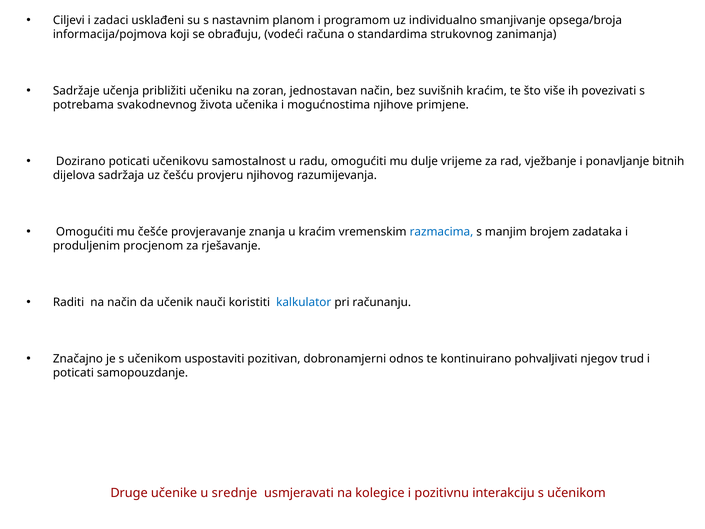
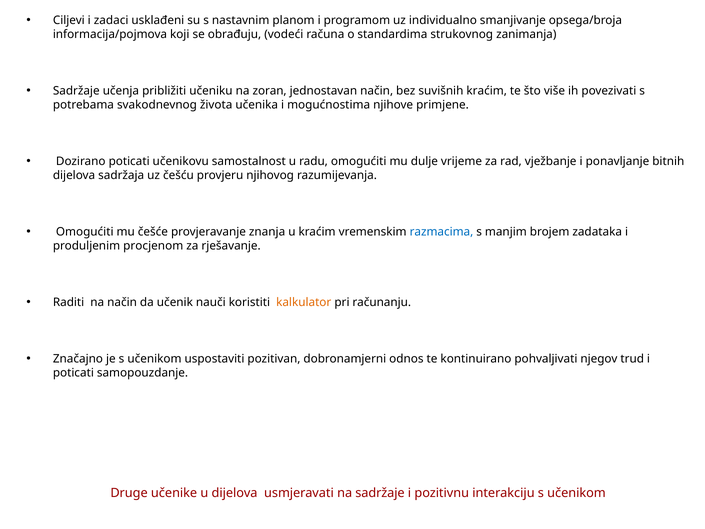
kalkulator colour: blue -> orange (304, 302)
u srednje: srednje -> dijelova (235, 493)
na kolegice: kolegice -> sadržaje (380, 493)
